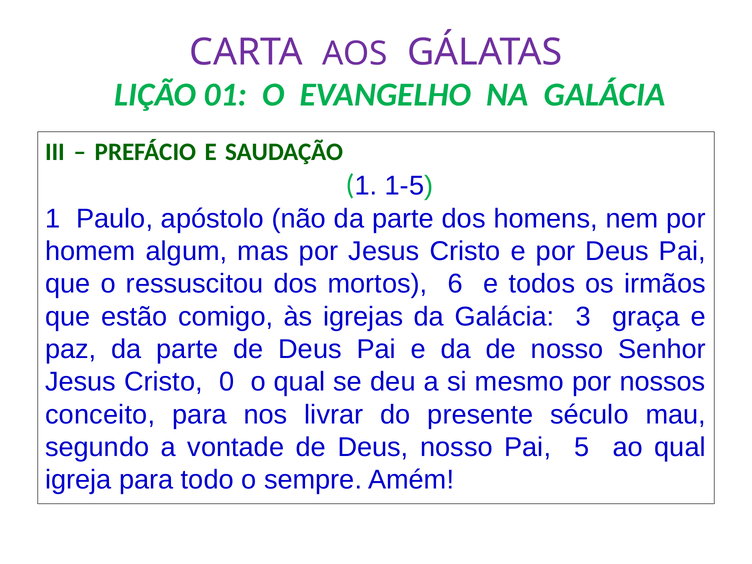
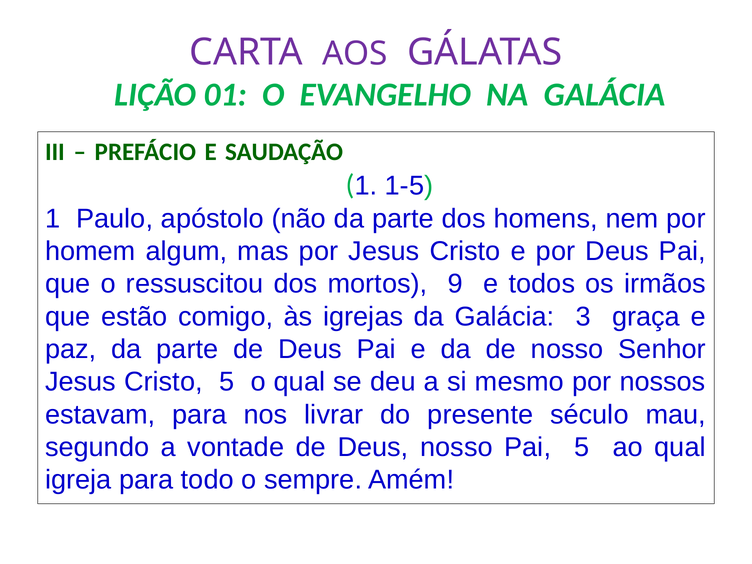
6: 6 -> 9 (455, 284)
Cristo 0: 0 -> 5 (227, 382)
conceito: conceito -> estavam (100, 415)
